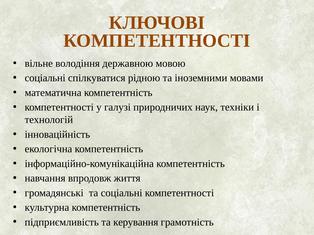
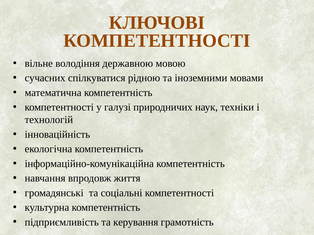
соціальні: соціальні -> сучасних (45, 78)
